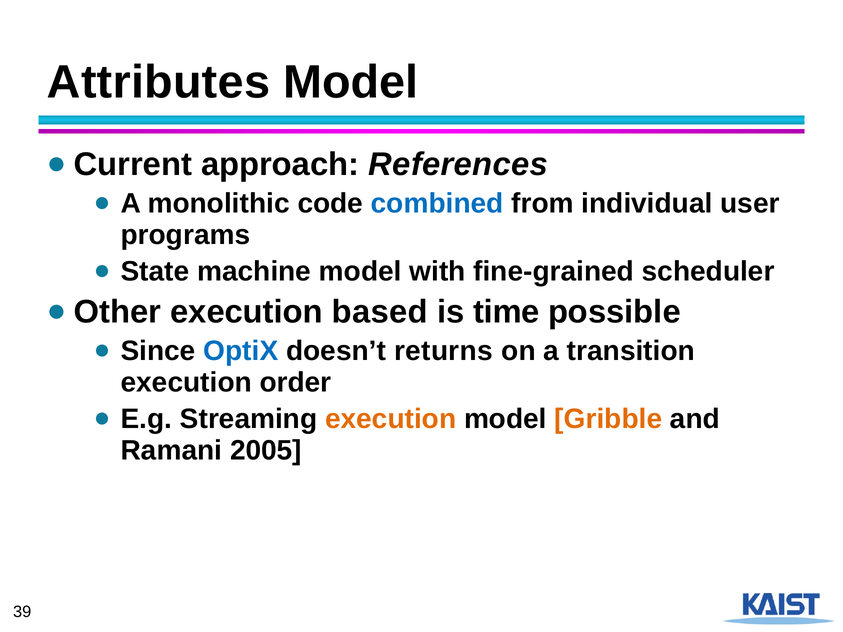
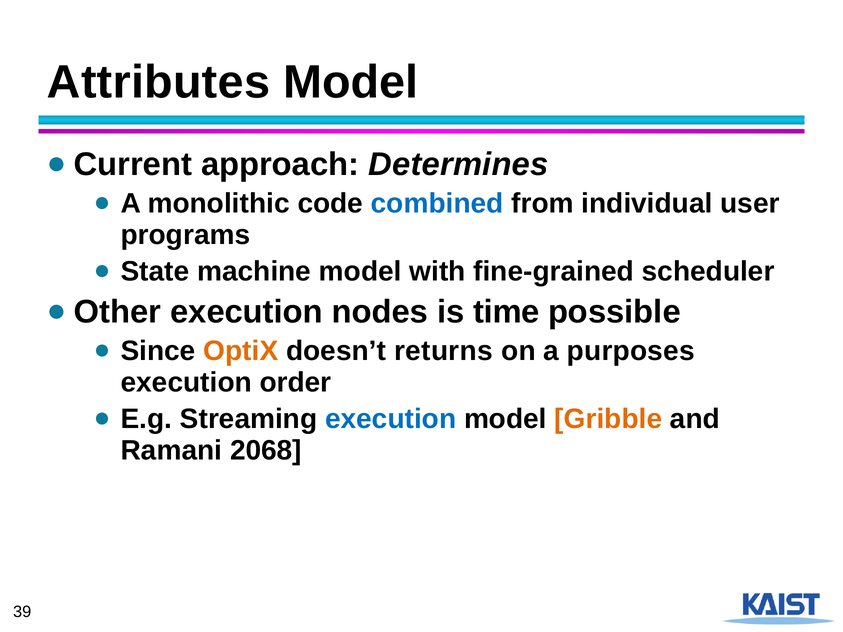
References: References -> Determines (458, 165)
based: based -> nodes (380, 312)
OptiX colour: blue -> orange (241, 351)
transition: transition -> purposes (631, 351)
execution colour: orange -> blue (391, 419)
2005: 2005 -> 2068 (266, 451)
